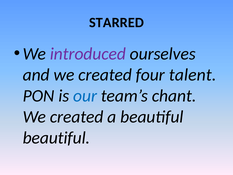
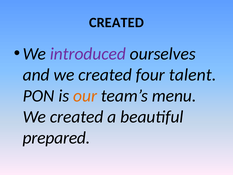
STARRED: STARRED -> CREATED (116, 23)
our colour: blue -> orange (85, 96)
chant: chant -> menu (174, 96)
beautiful: beautiful -> prepared (56, 138)
